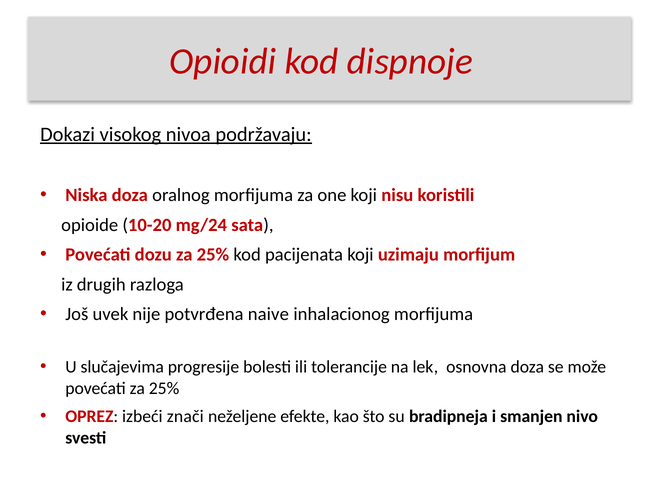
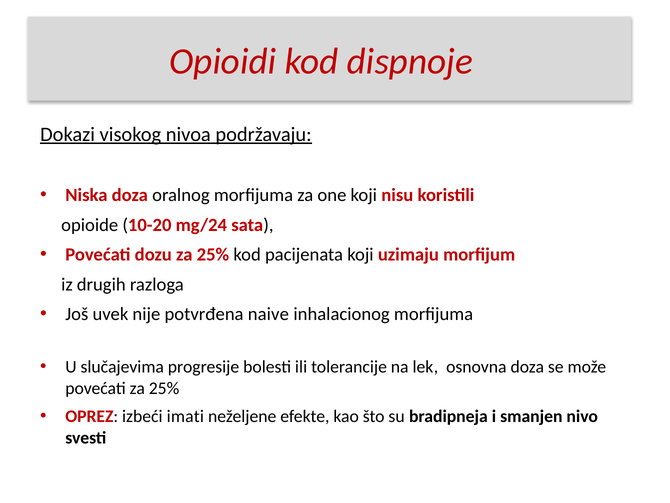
znači: znači -> imati (185, 416)
